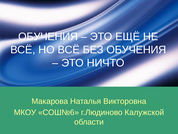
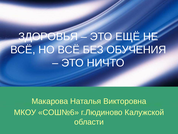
ОБУЧЕНИЯ: ОБУЧЕНИЯ -> ЗДОРОВЬЯ (48, 37)
